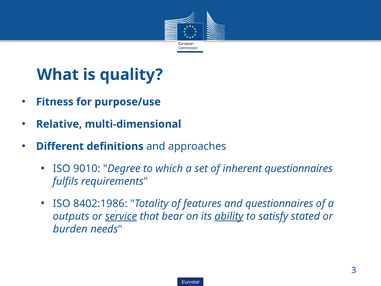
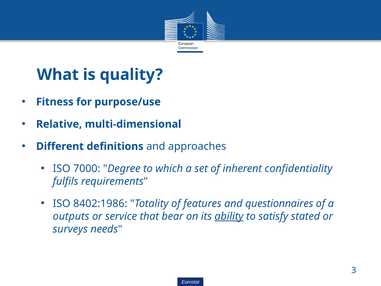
9010: 9010 -> 7000 (87, 168)
inherent questionnaires: questionnaires -> confidentiality (299, 168)
service underline: present -> none (121, 216)
burden: burden -> surveys (70, 229)
